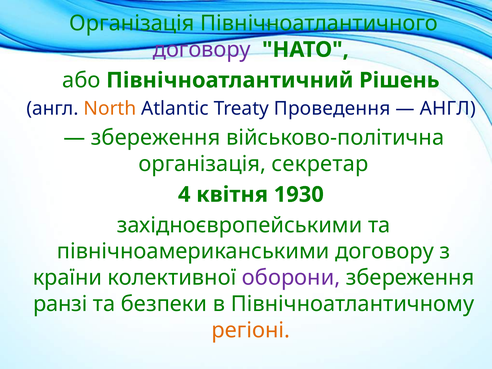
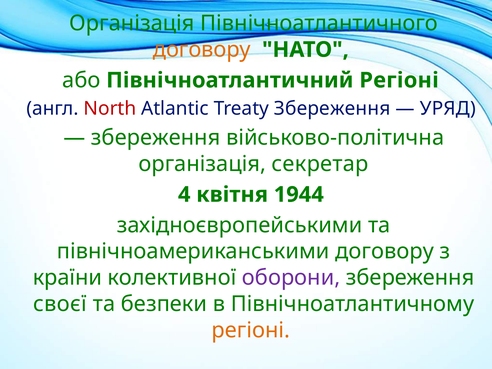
договору colour: purple -> orange (202, 50)
Північноатлантичний Рішень: Рішень -> Регіоні (399, 80)
North colour: orange -> red (110, 109)
Treaty Проведення: Проведення -> Збереження (332, 109)
АНГЛ: АНГЛ -> УРЯД (448, 109)
1930: 1930 -> 1944 (299, 195)
ранзі: ранзі -> своєї (60, 304)
